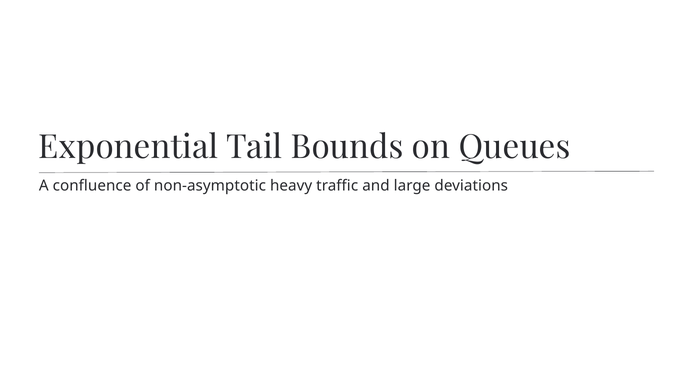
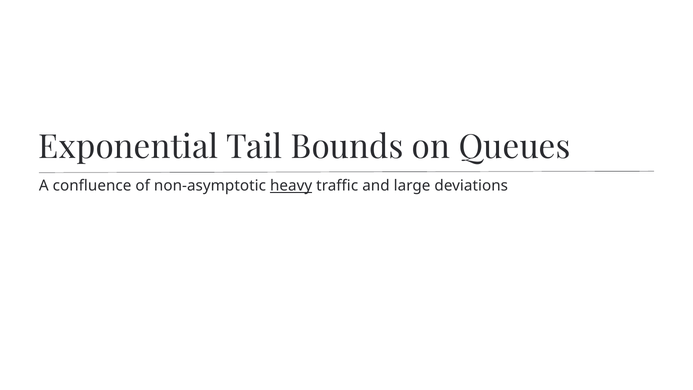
heavy underline: none -> present (291, 186)
